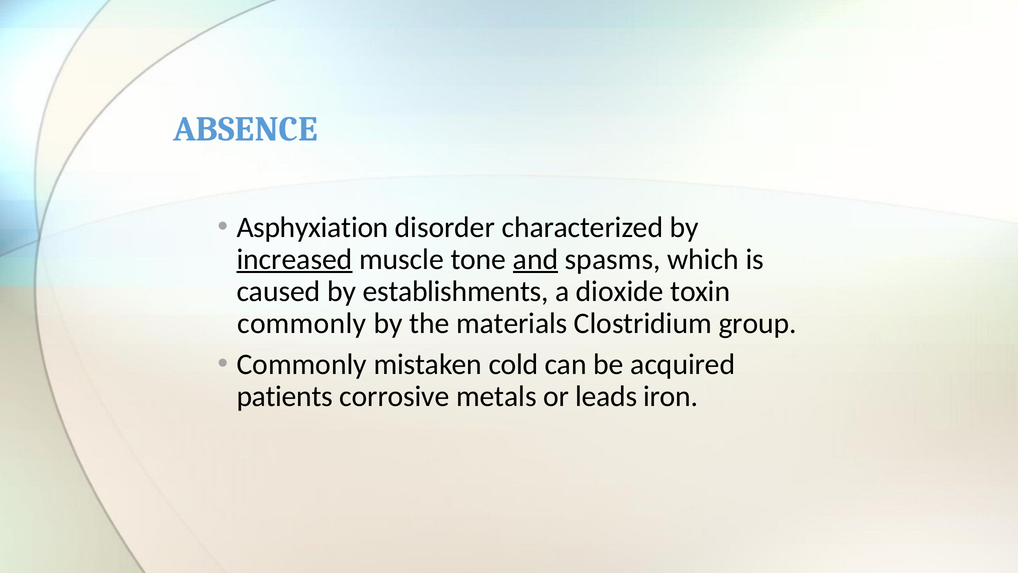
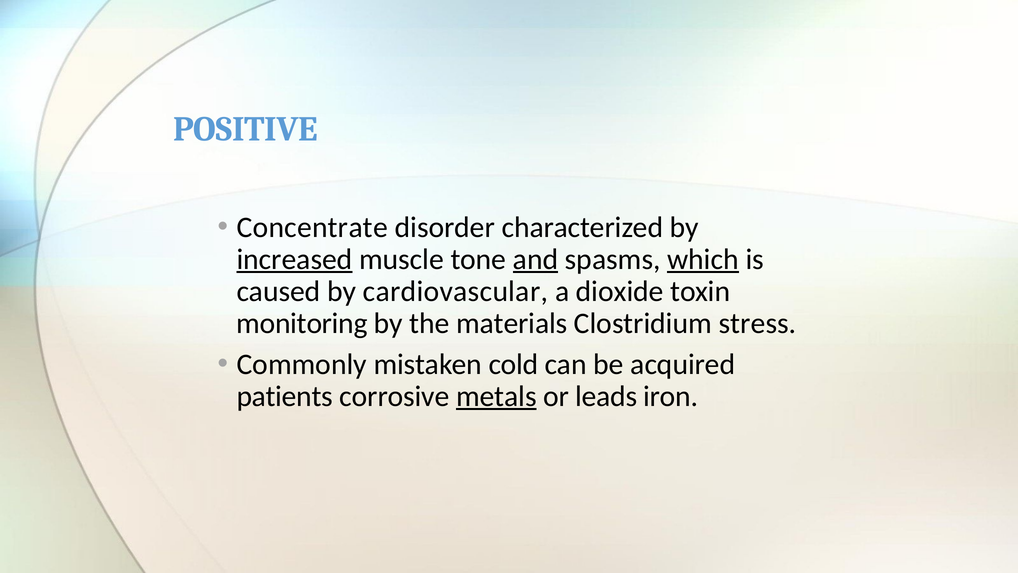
ABSENCE: ABSENCE -> POSITIVE (246, 129)
Asphyxiation: Asphyxiation -> Concentrate (312, 227)
which underline: none -> present (703, 259)
establishments: establishments -> cardiovascular (455, 291)
commonly: commonly -> monitoring (302, 323)
group: group -> stress (757, 323)
metals underline: none -> present (496, 396)
